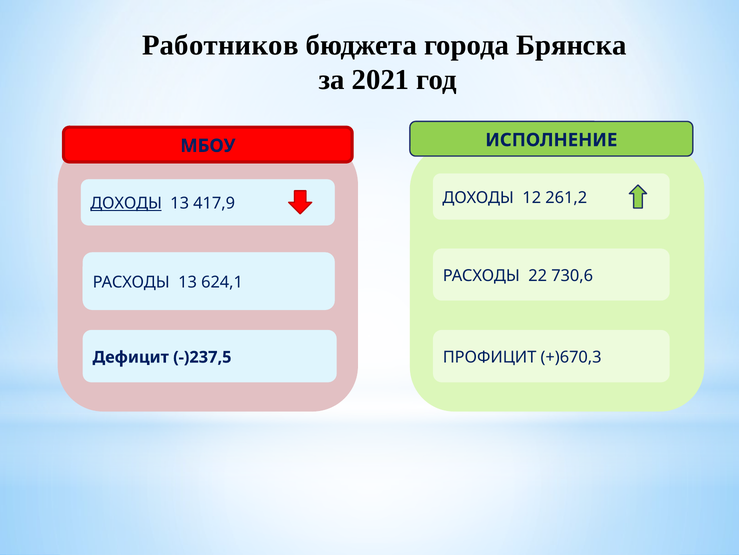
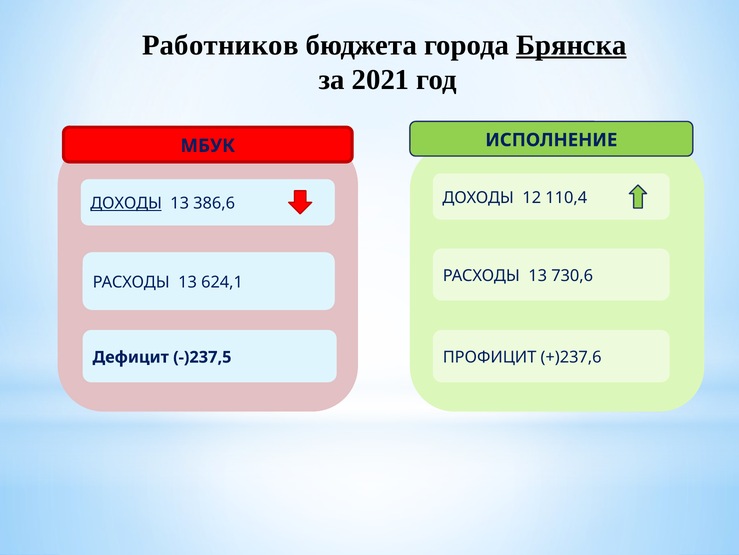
Брянска underline: none -> present (571, 45)
МБОУ: МБОУ -> МБУК (208, 146)
261,2: 261,2 -> 110,4 (566, 197)
417,9: 417,9 -> 386,6 (214, 203)
22: 22 -> 13 (538, 275)
+)670,3: +)670,3 -> +)237,6 (571, 357)
